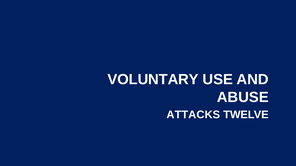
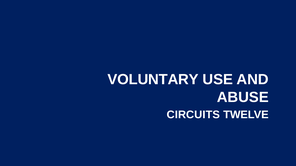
ATTACKS: ATTACKS -> CIRCUITS (193, 115)
